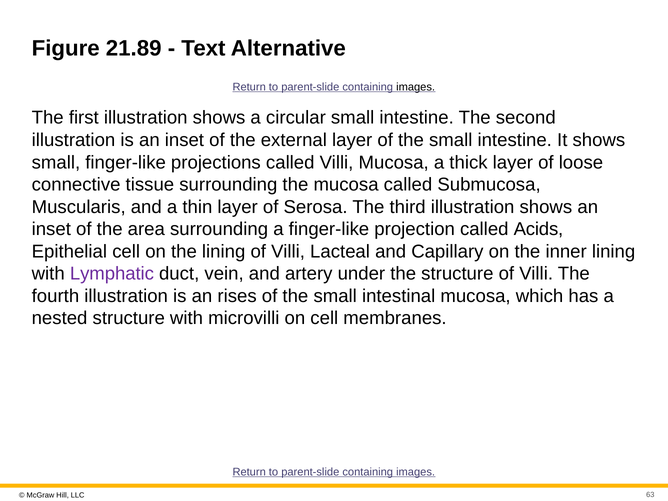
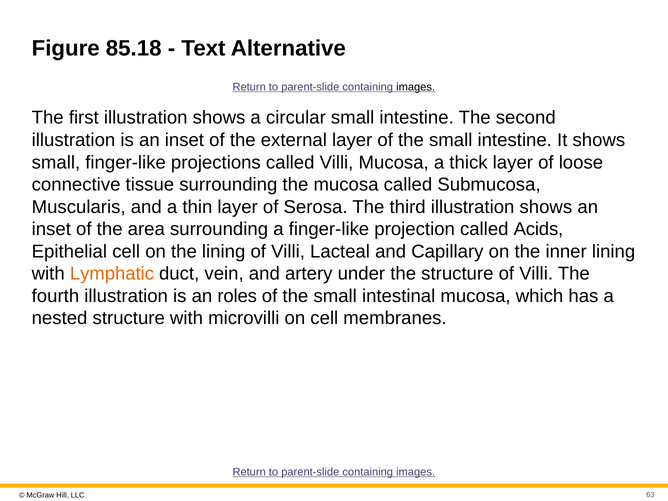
21.89: 21.89 -> 85.18 (134, 49)
Lymphatic colour: purple -> orange (112, 274)
rises: rises -> roles (237, 296)
